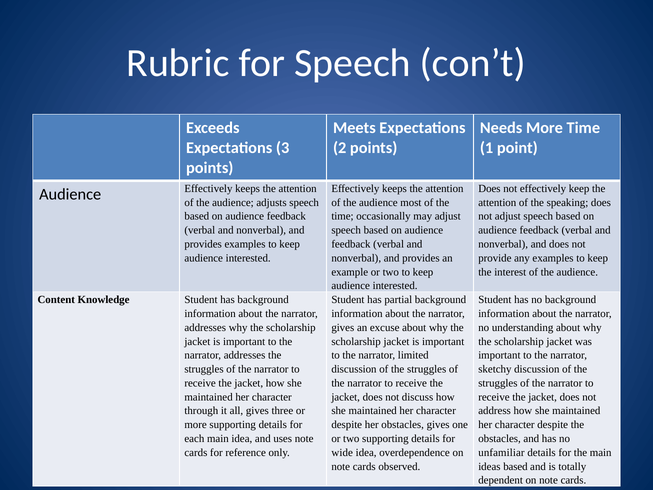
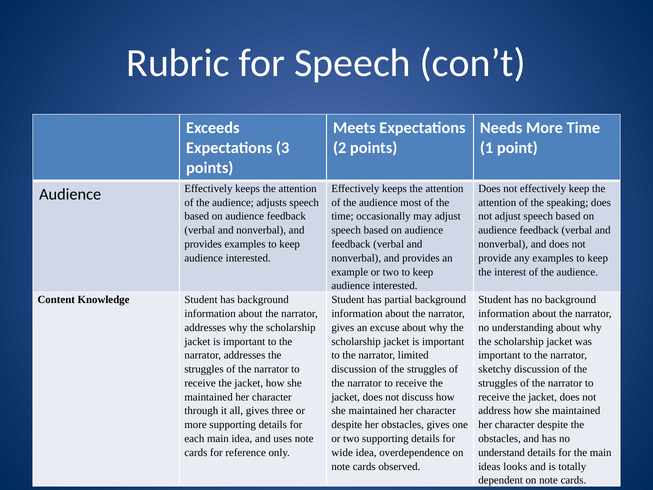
unfamiliar: unfamiliar -> understand (502, 452)
ideas based: based -> looks (515, 466)
